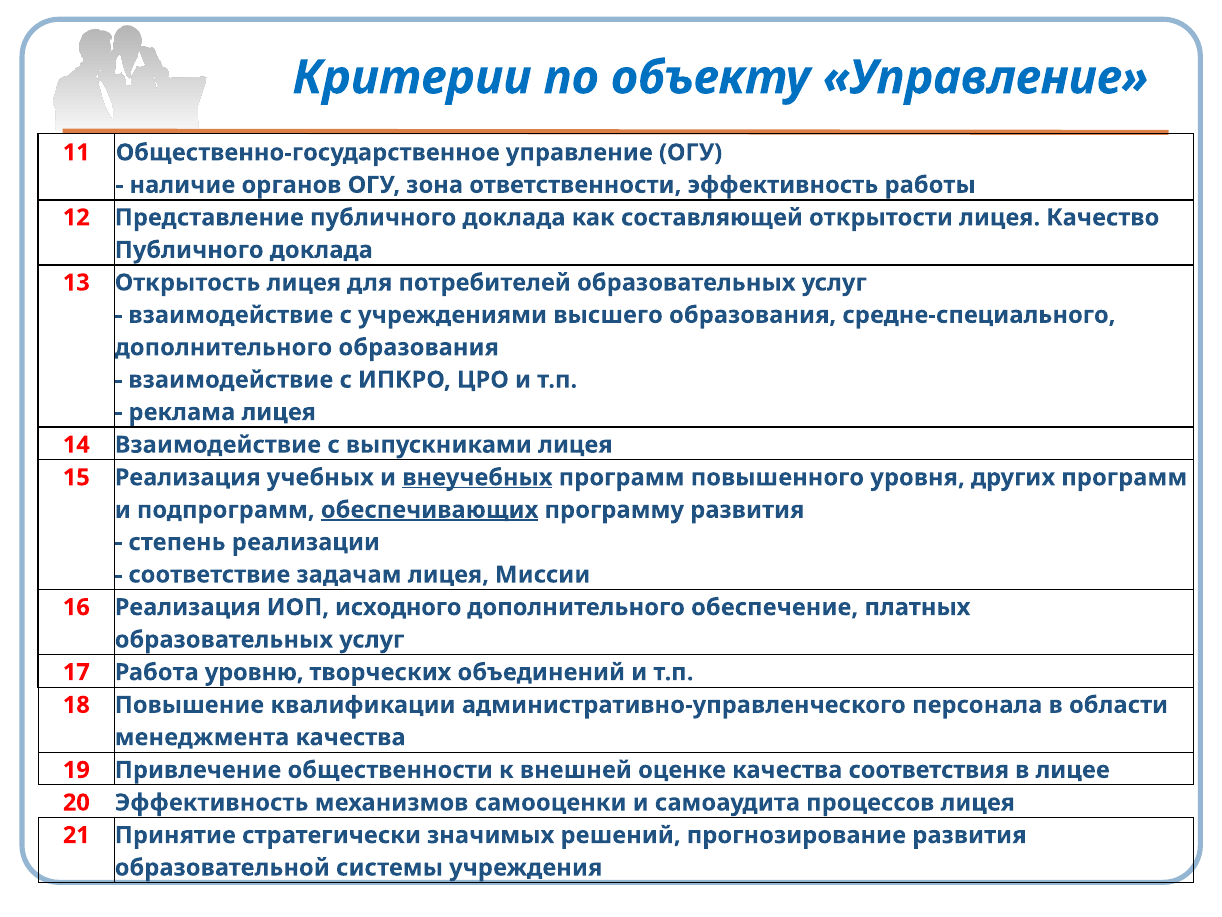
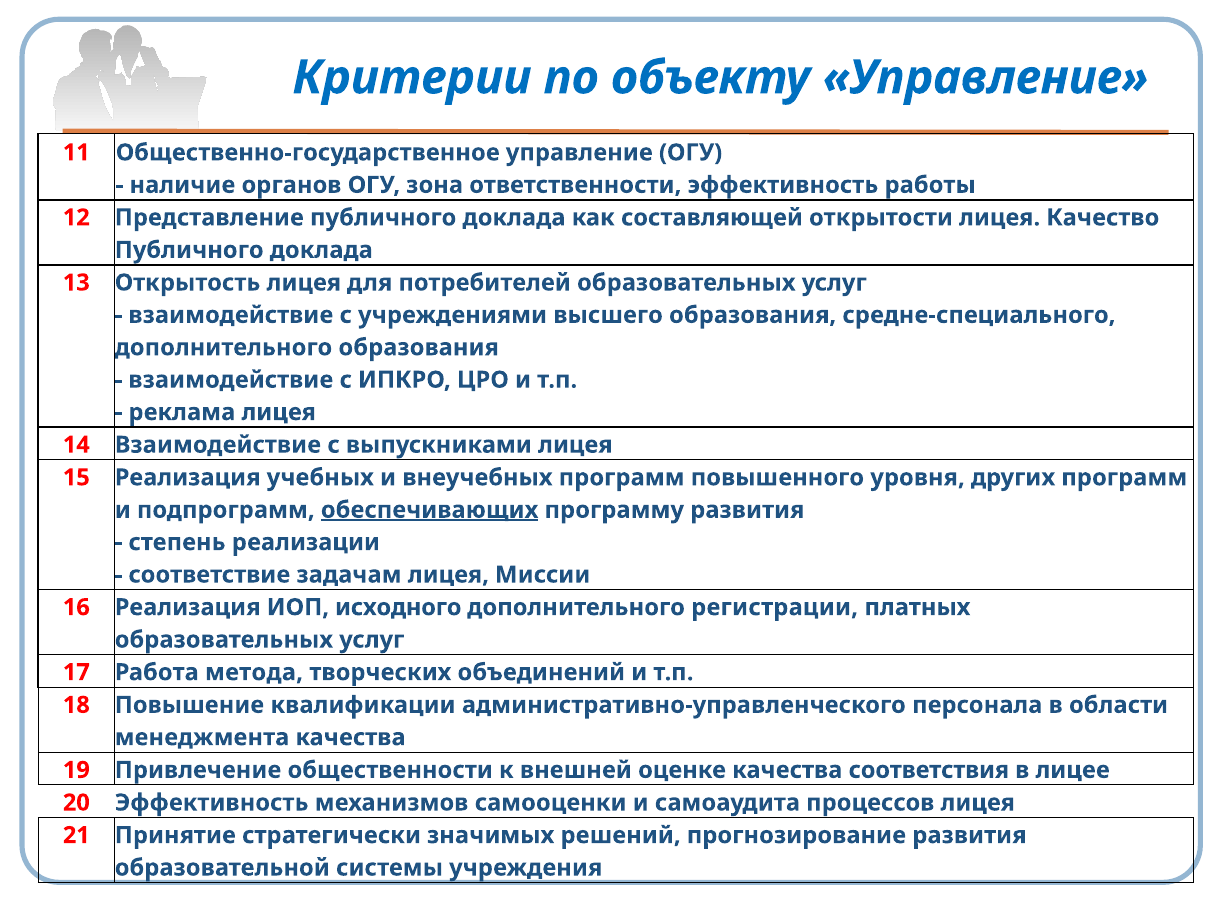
внеучебных underline: present -> none (477, 477)
обеспечение: обеспечение -> регистрации (775, 607)
уровню: уровню -> метода (254, 672)
